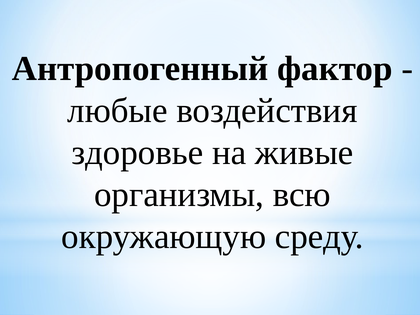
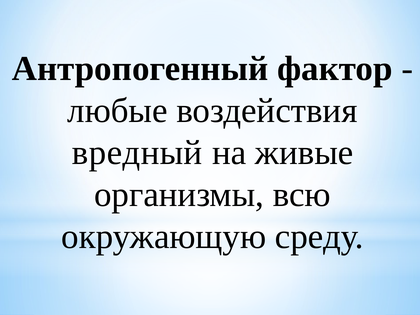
здоровье: здоровье -> вредный (137, 153)
